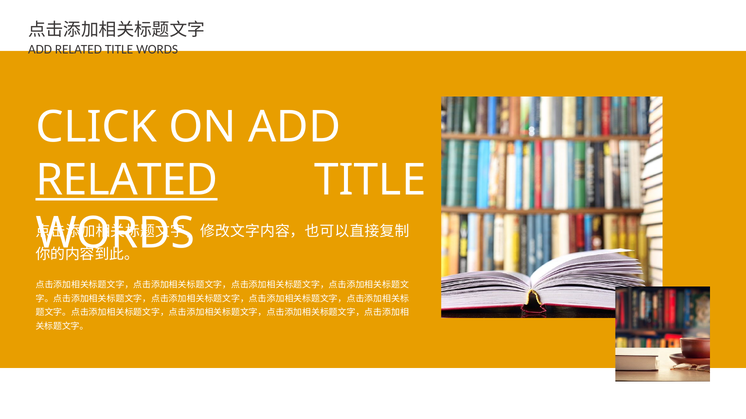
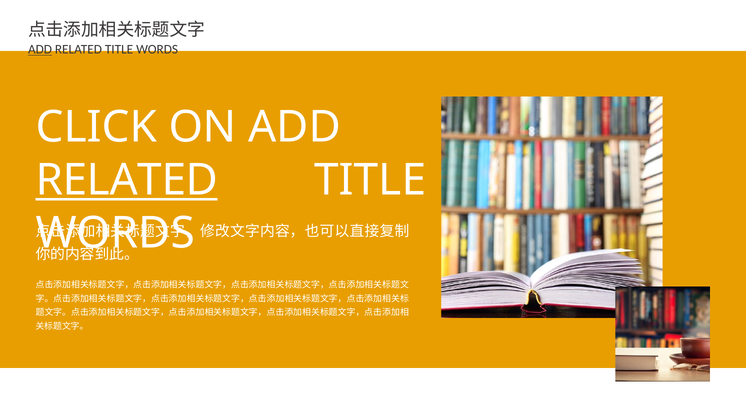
ADD underline: none -> present (40, 50)
